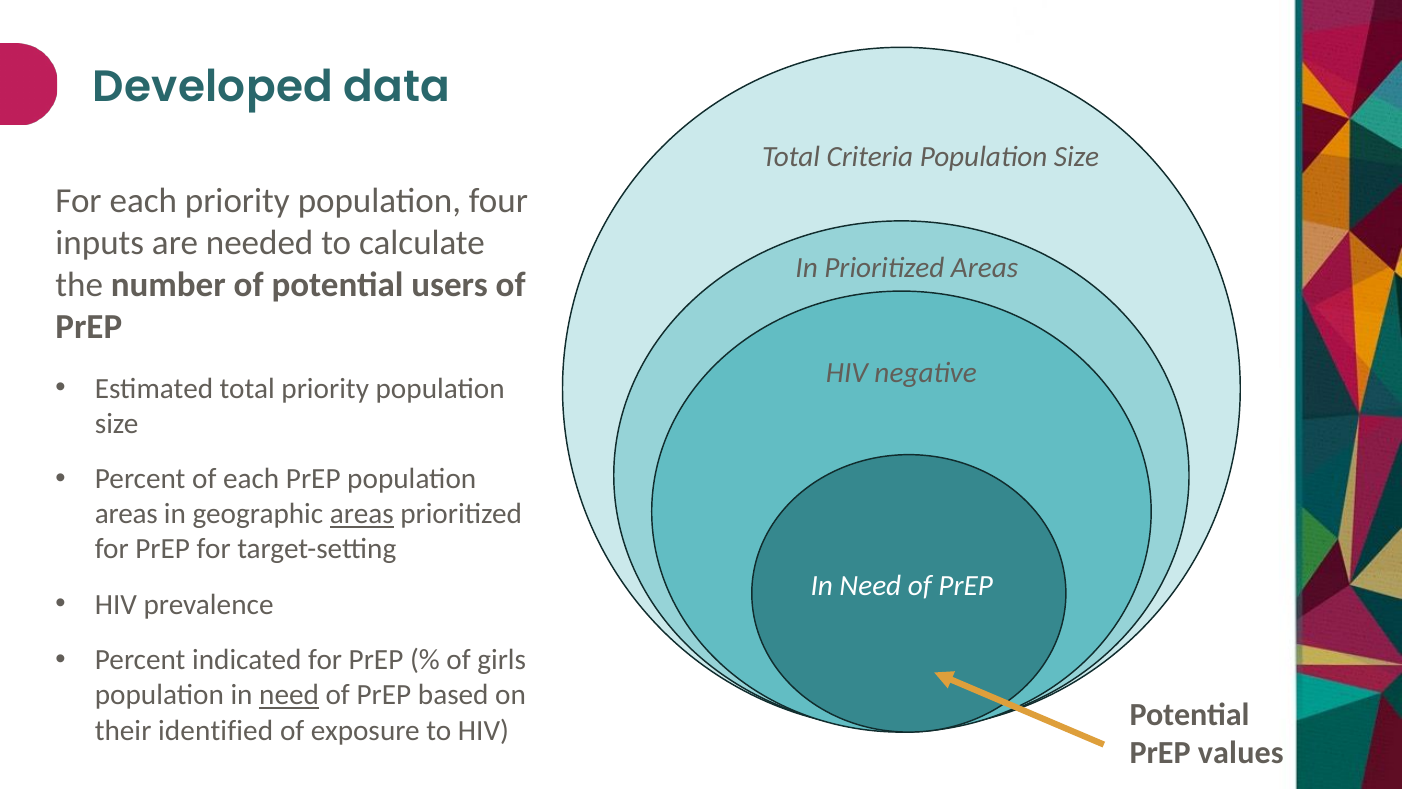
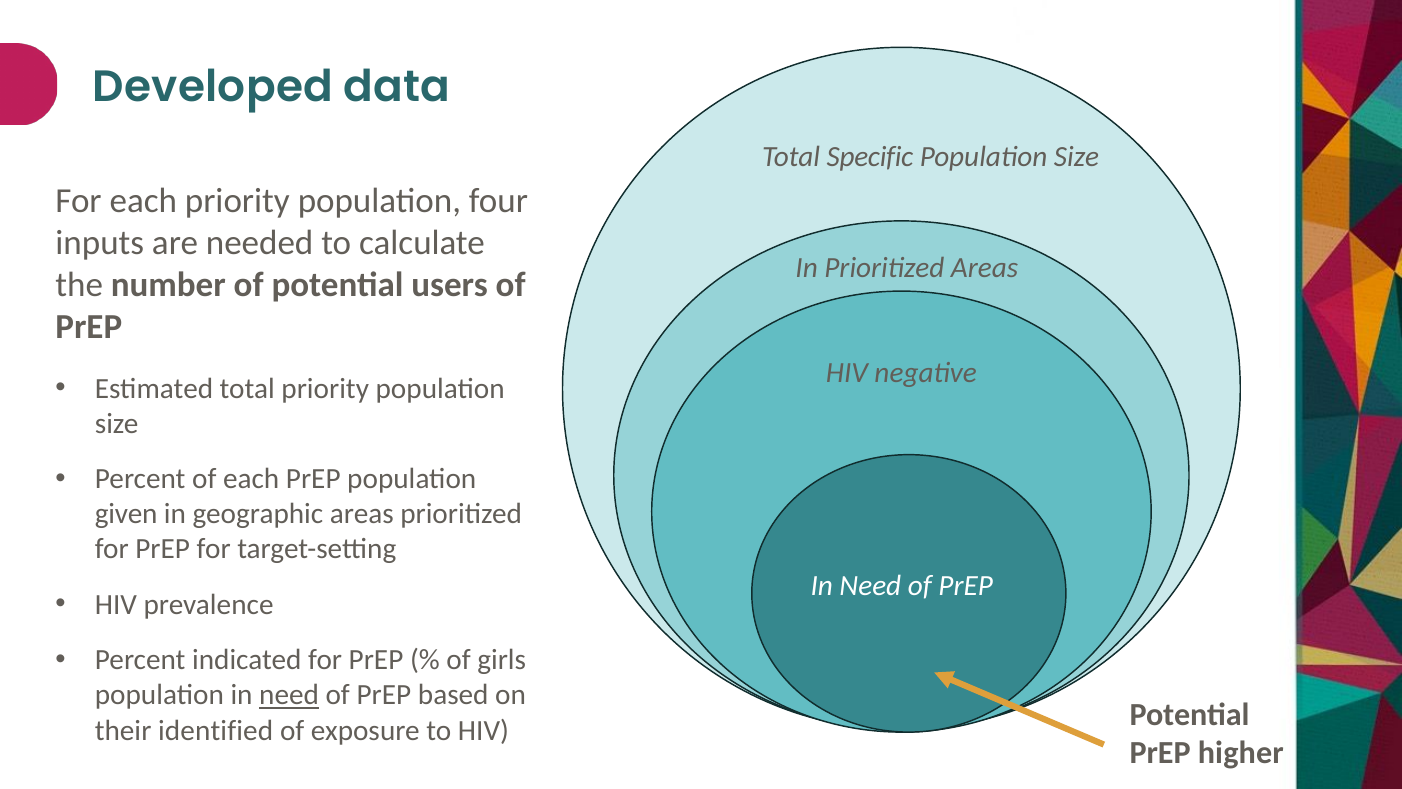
Criteria: Criteria -> Specific (870, 156)
areas: areas -> given (126, 514)
areas underline: present -> none (362, 514)
values: values -> higher (1241, 753)
